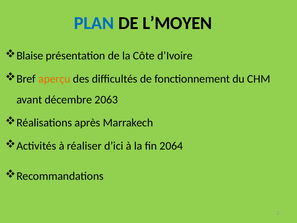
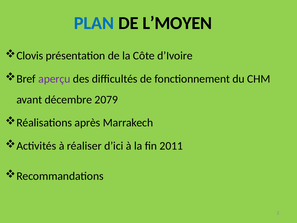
Blaise: Blaise -> Clovis (30, 56)
aperçu colour: orange -> purple (54, 79)
2063: 2063 -> 2079 (106, 100)
2064: 2064 -> 2011 (171, 146)
